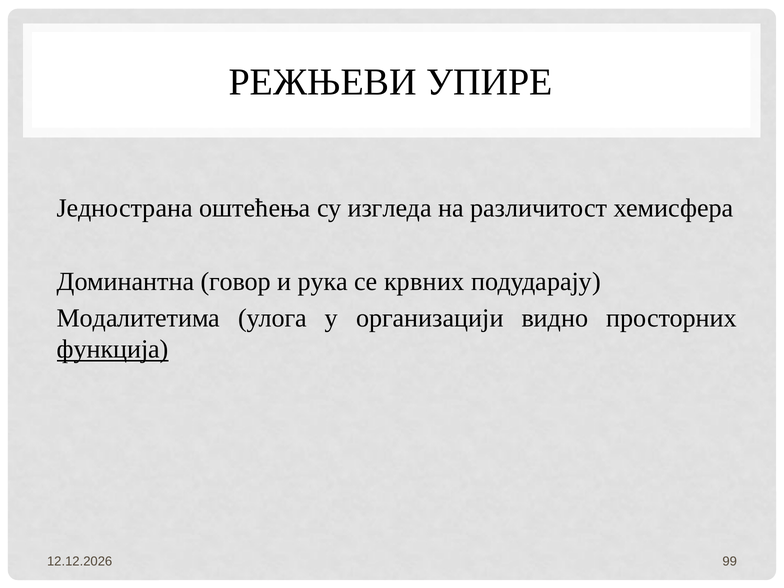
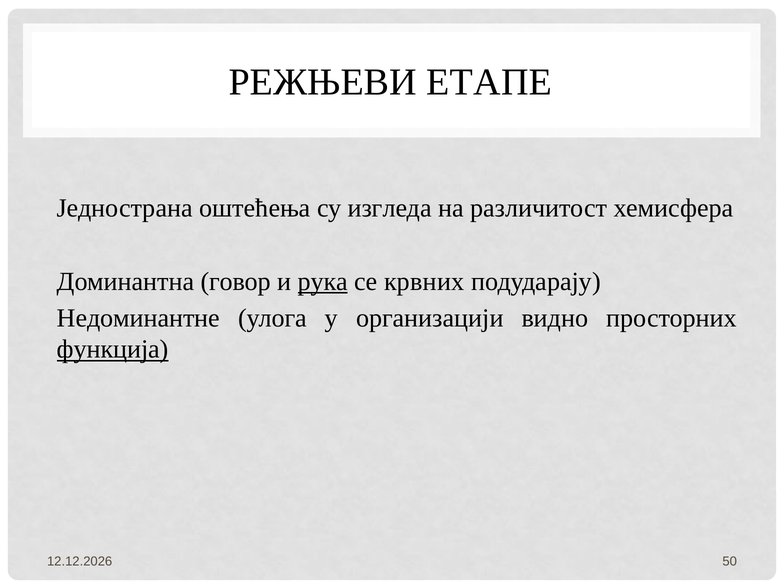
УПИРЕ: УПИРЕ -> ЕТАПЕ (489, 82)
рука underline: none -> present (323, 281)
Модалитетима: Модалитетима -> Недоминантне (138, 318)
99: 99 -> 50 (730, 562)
